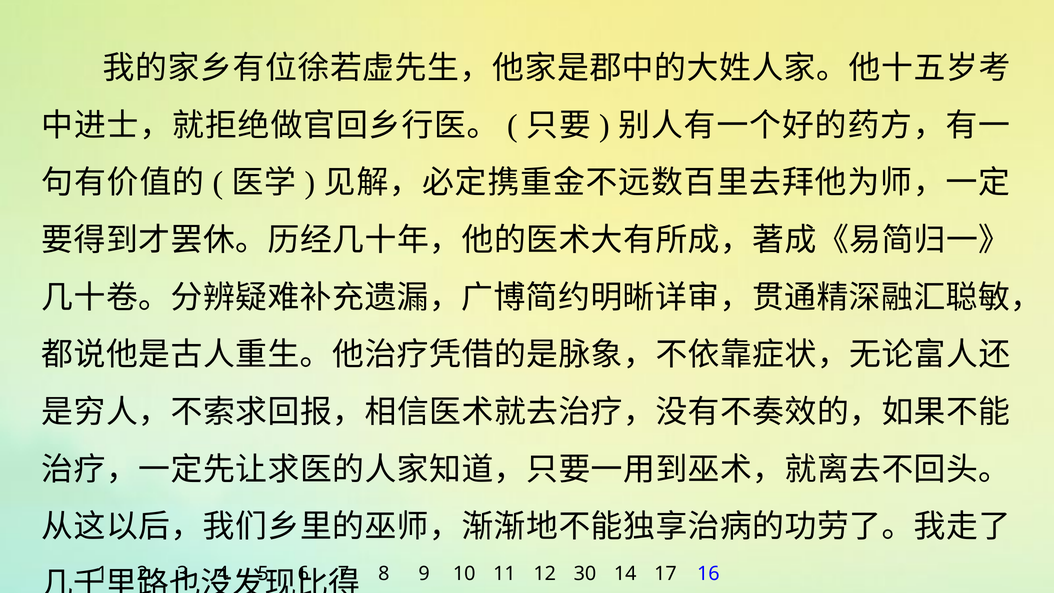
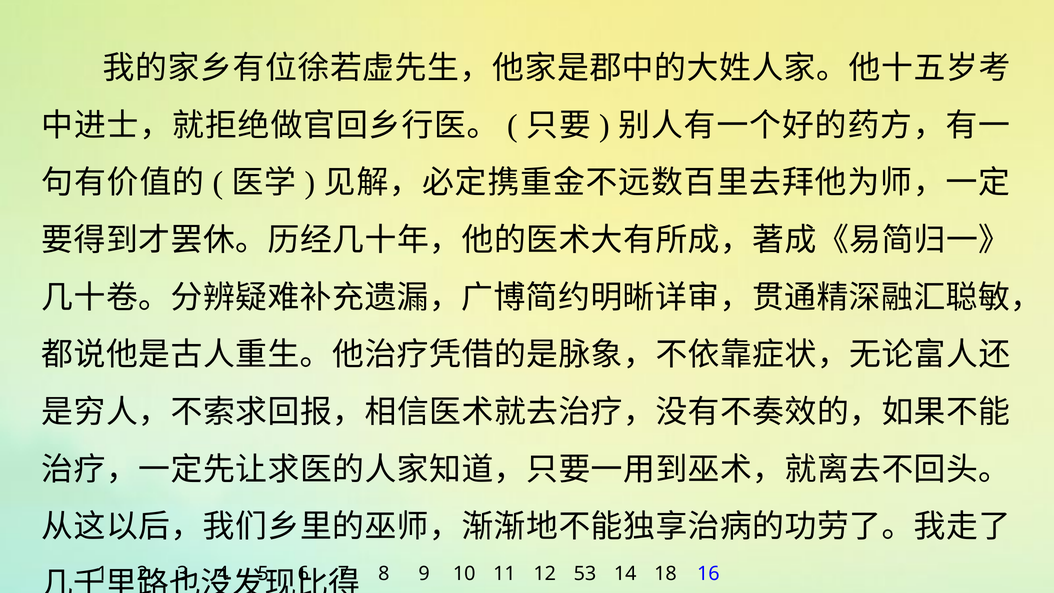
30: 30 -> 53 (585, 574)
17: 17 -> 18 (665, 574)
